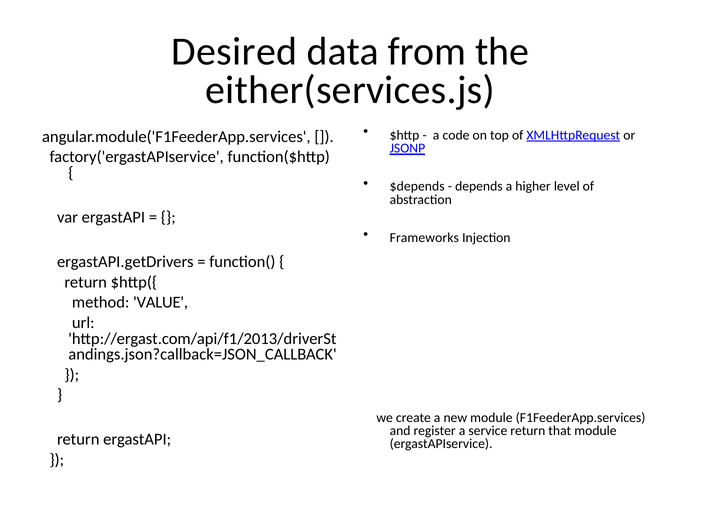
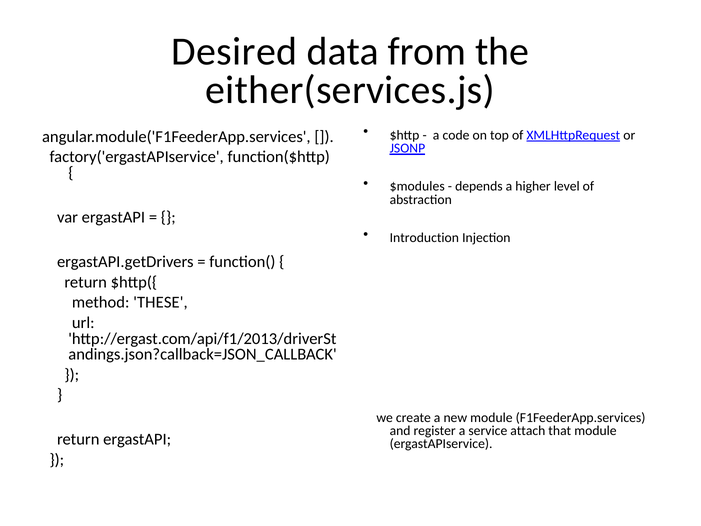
$depends: $depends -> $modules (417, 186)
Frameworks: Frameworks -> Introduction (424, 238)
VALUE: VALUE -> THESE (160, 302)
service return: return -> attach (528, 431)
